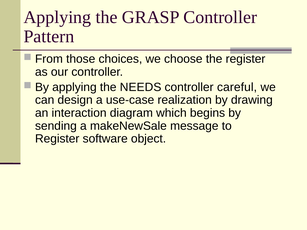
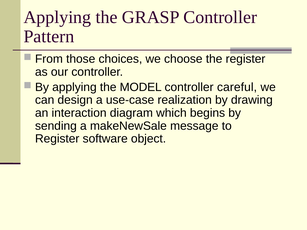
NEEDS: NEEDS -> MODEL (141, 87)
